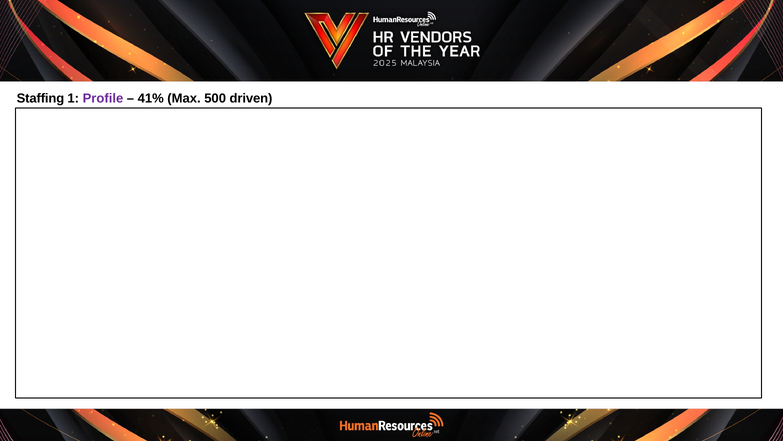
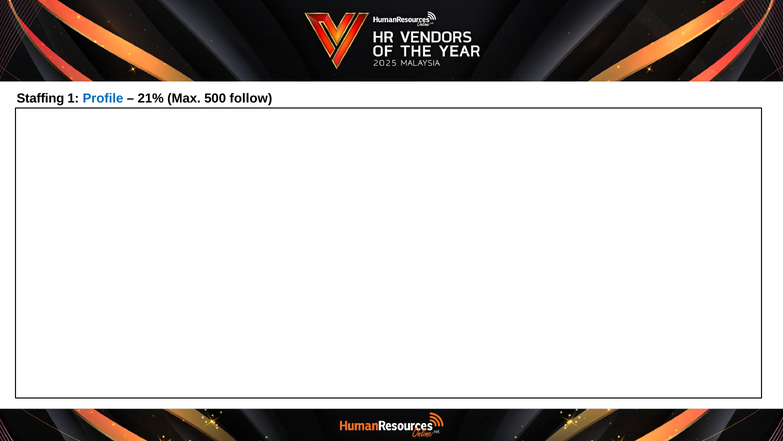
Profile colour: purple -> blue (103, 98)
41%: 41% -> 21% (151, 98)
driven: driven -> follow (251, 98)
